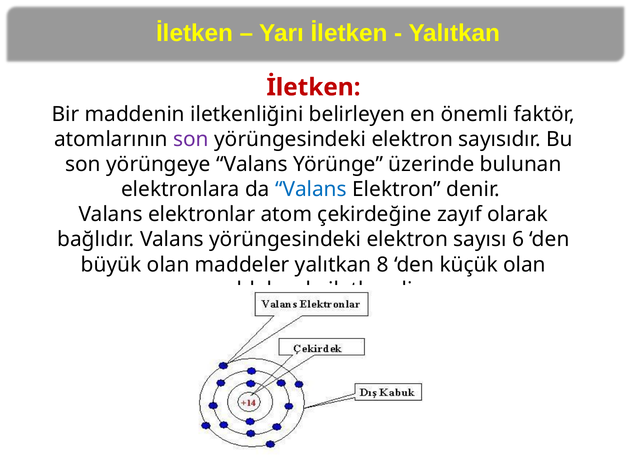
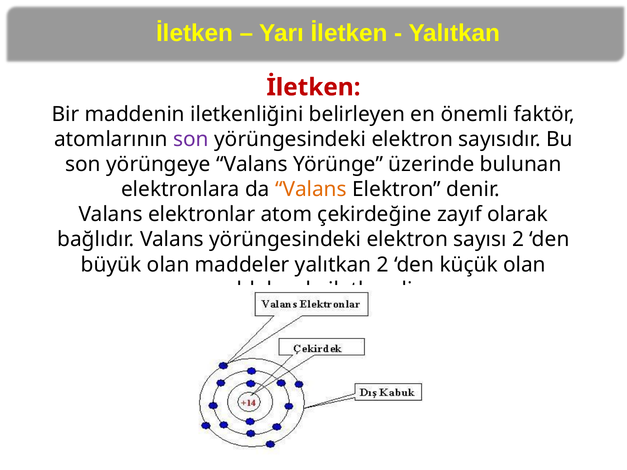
Valans colour: blue -> orange (311, 190)
sayısı 6: 6 -> 2 (518, 240)
yalıtkan 8: 8 -> 2 (383, 265)
